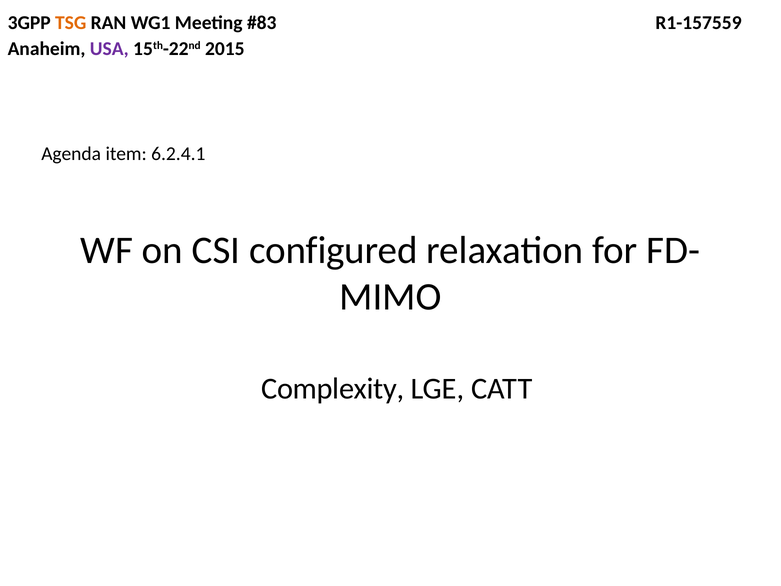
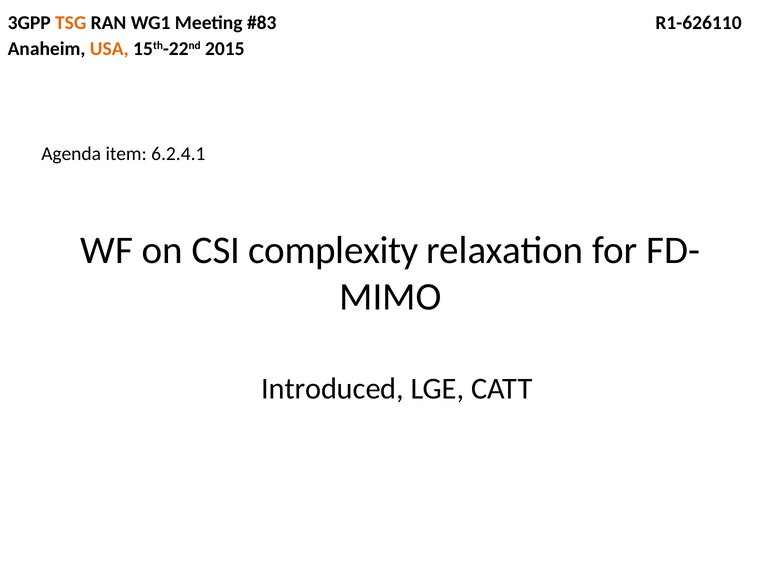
R1-157559: R1-157559 -> R1-626110 (699, 23)
USA colour: purple -> orange (109, 49)
configured: configured -> complexity (333, 250)
Complexity: Complexity -> Introduced (333, 389)
